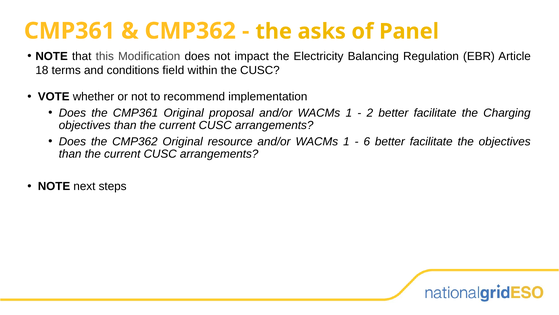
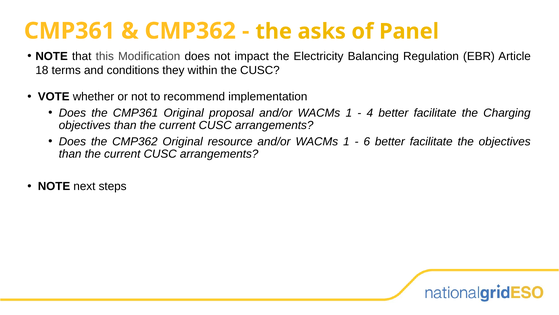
field: field -> they (173, 70)
2: 2 -> 4 (370, 113)
